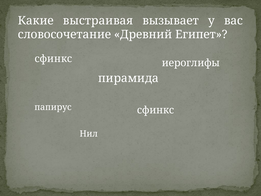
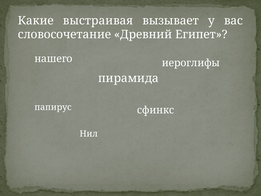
сфинкс: сфинкс -> нашего (53, 59)
